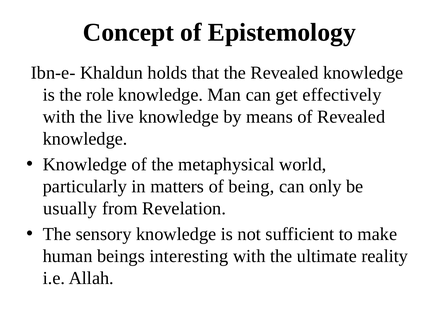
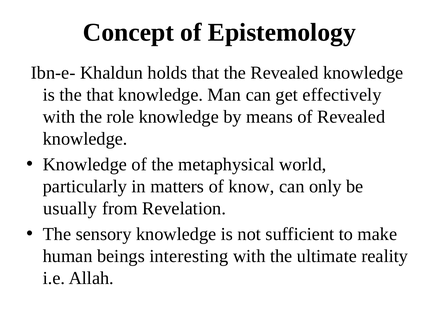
the role: role -> that (100, 95)
live: live -> role (120, 117)
being: being -> know (251, 187)
